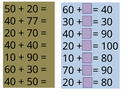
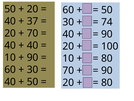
40: 40 -> 50 (107, 10)
77: 77 -> 37 (33, 21)
30: 30 -> 74 (107, 22)
